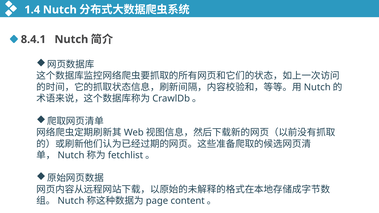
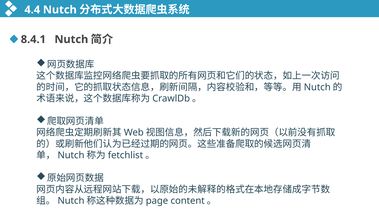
1.4: 1.4 -> 4.4 (32, 10)
